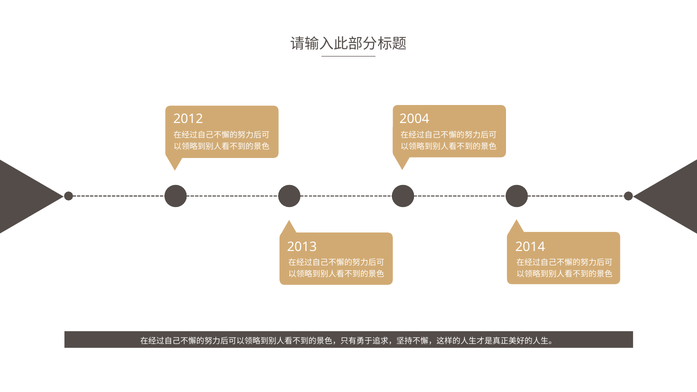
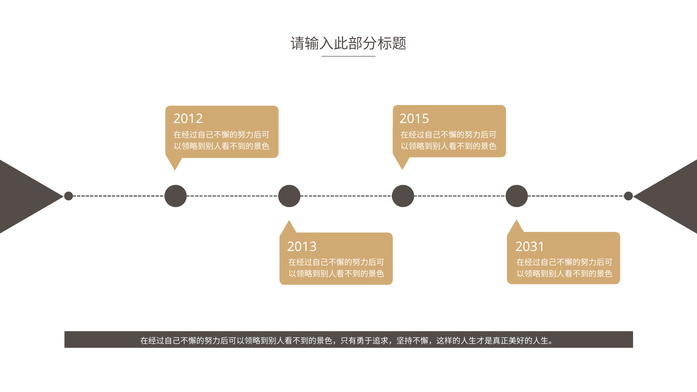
2004: 2004 -> 2015 (414, 119)
2014: 2014 -> 2031 (530, 247)
